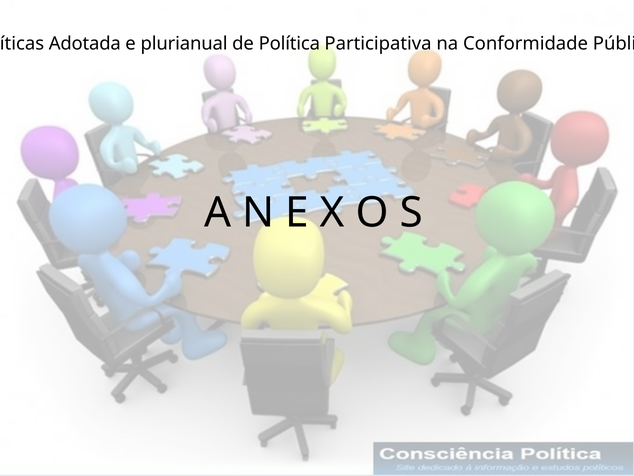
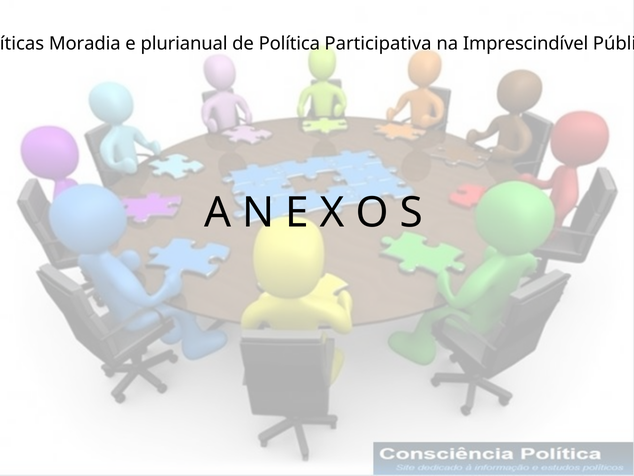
Adotada: Adotada -> Moradia (85, 44)
Conformidade: Conformidade -> Imprescindível (526, 44)
